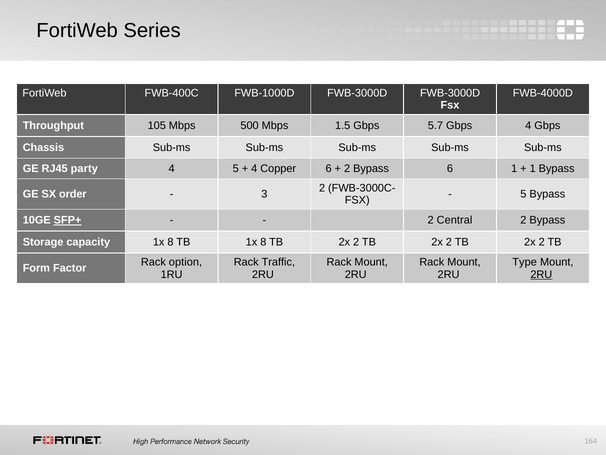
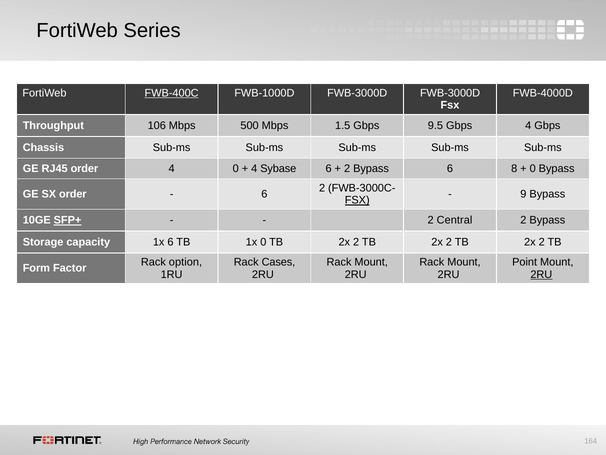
FWB-400C underline: none -> present (172, 93)
105: 105 -> 106 (157, 126)
5.7: 5.7 -> 9.5 (435, 126)
RJ45 party: party -> order (84, 168)
4 5: 5 -> 0 (236, 168)
Copper: Copper -> Sybase (278, 168)
6 1: 1 -> 8 (514, 168)
1: 1 -> 0 (533, 168)
3: 3 -> 6 (264, 194)
5: 5 -> 9 (523, 194)
FSX underline: none -> present (357, 200)
capacity 1x 8: 8 -> 6 (170, 242)
TB 1x 8: 8 -> 0 (263, 242)
Traffic: Traffic -> Cases (278, 262)
Type: Type -> Point (525, 262)
